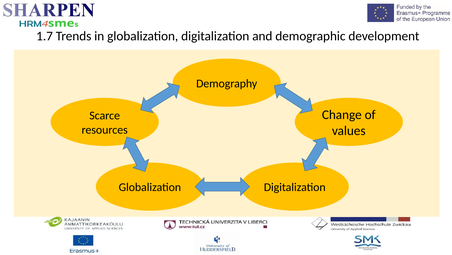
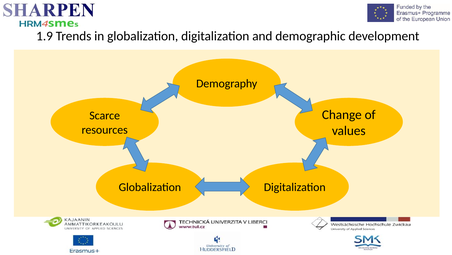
1.7: 1.7 -> 1.9 (45, 36)
